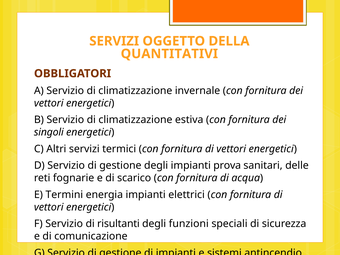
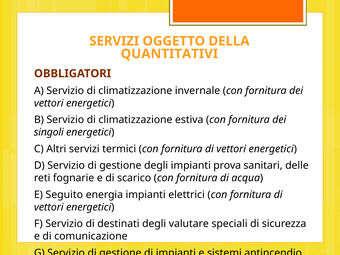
Termini: Termini -> Seguito (64, 195)
risultanti: risultanti -> destinati (118, 224)
funzioni: funzioni -> valutare (189, 224)
